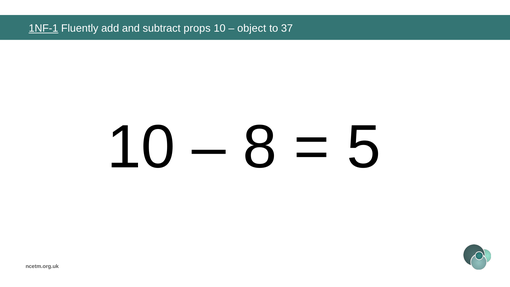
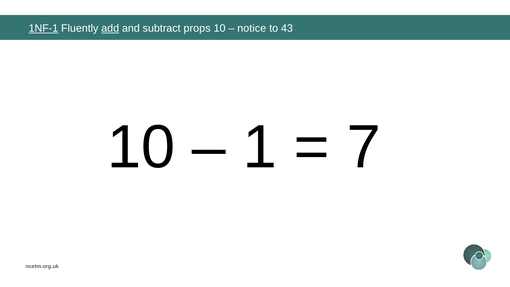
add underline: none -> present (110, 28)
object: object -> notice (252, 28)
37: 37 -> 43 (287, 28)
8: 8 -> 1 (260, 147)
5: 5 -> 7 (364, 147)
